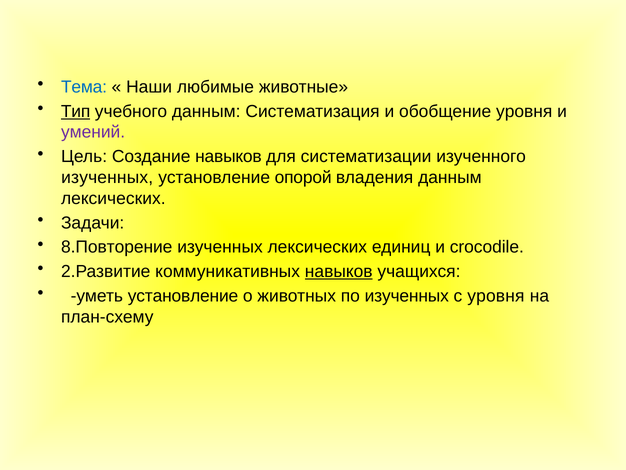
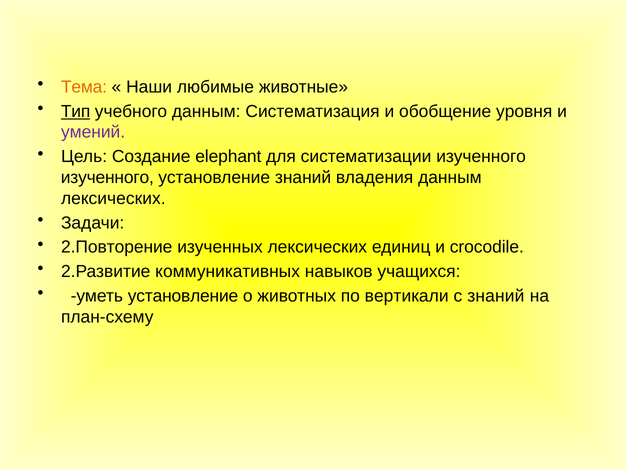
Тема colour: blue -> orange (84, 87)
Создание навыков: навыков -> elephant (228, 156)
изученных: изученных -> изученного (107, 177)
установление опорой: опорой -> знаний (303, 177)
8.Повторение: 8.Повторение -> 2.Повторение (117, 247)
навыков underline: present -> none (339, 271)
по изученных: изученных -> вертикали (407, 296)
с уровня: уровня -> знаний (496, 296)
